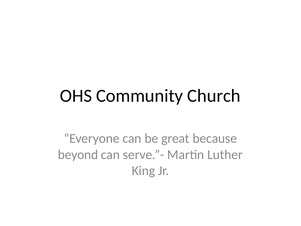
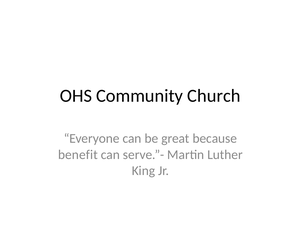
beyond: beyond -> benefit (78, 154)
